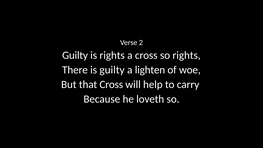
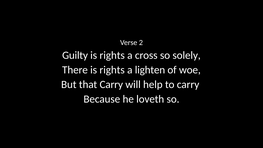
so rights: rights -> solely (187, 55)
There is guilty: guilty -> rights (112, 70)
that Cross: Cross -> Carry (111, 84)
